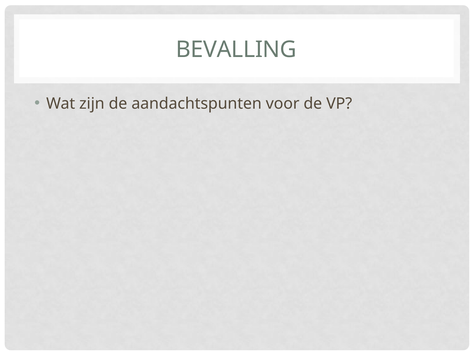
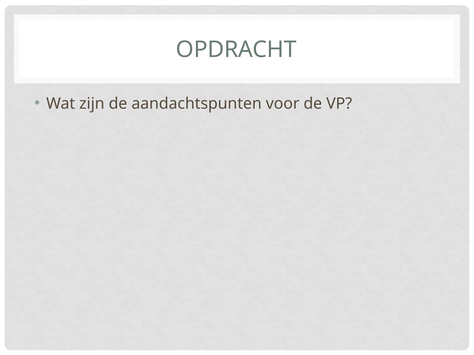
BEVALLING: BEVALLING -> OPDRACHT (236, 50)
